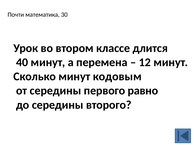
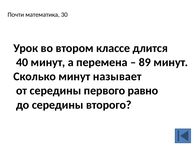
12: 12 -> 89 (145, 63)
кодовым: кодовым -> называет (117, 77)
